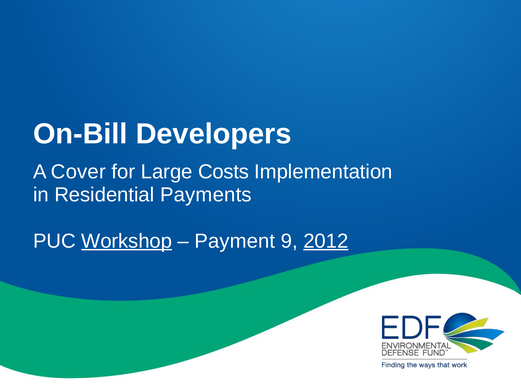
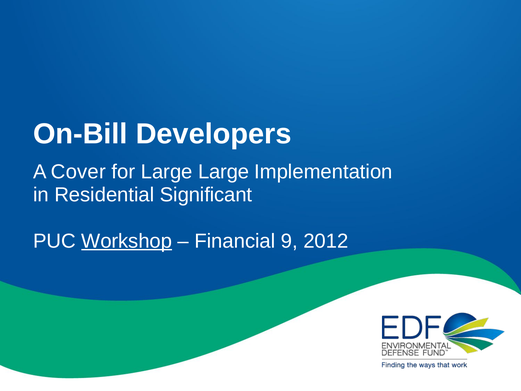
Large Costs: Costs -> Large (224, 172)
Payments: Payments -> Significant (206, 195)
Payment: Payment -> Financial (235, 241)
2012 underline: present -> none (326, 241)
